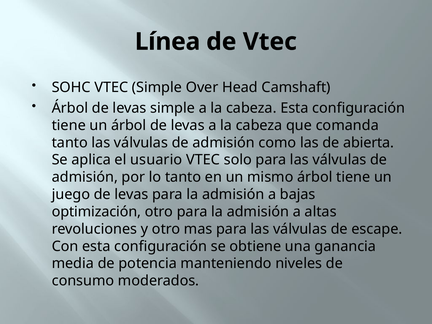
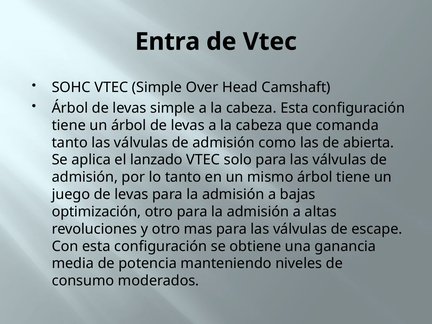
Línea: Línea -> Entra (168, 42)
usuario: usuario -> lanzado (156, 160)
